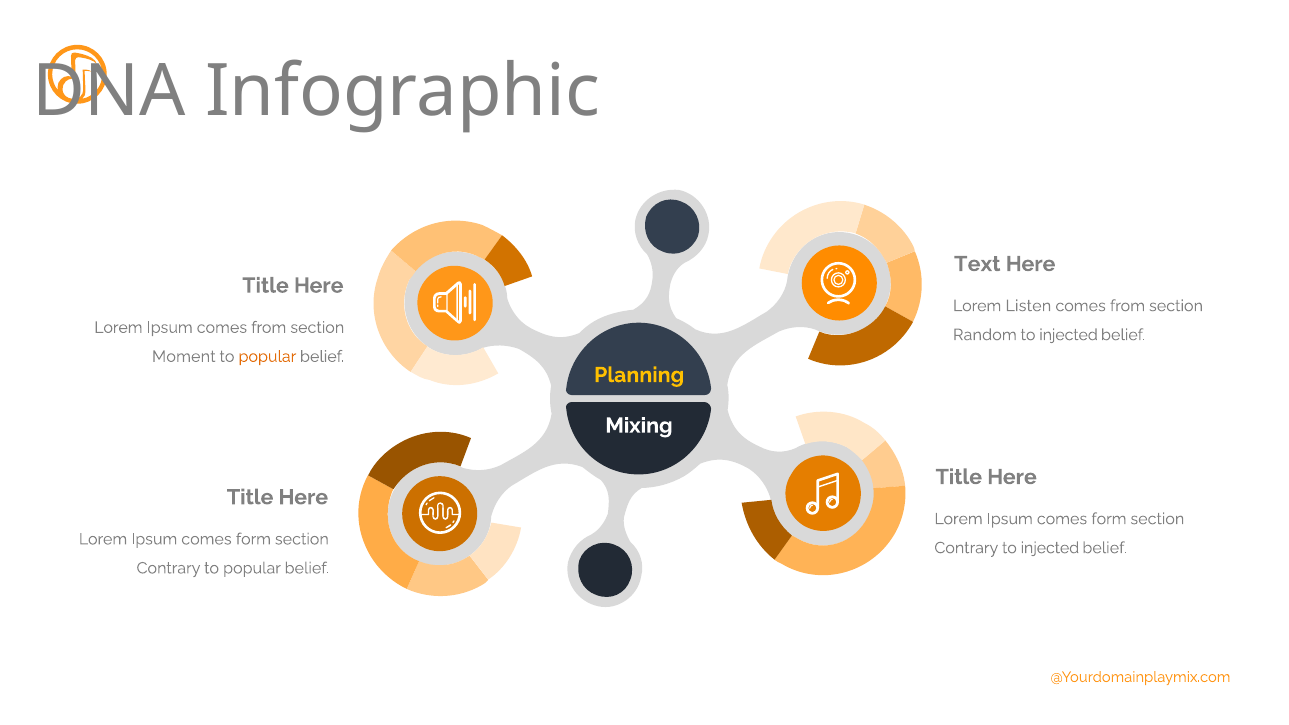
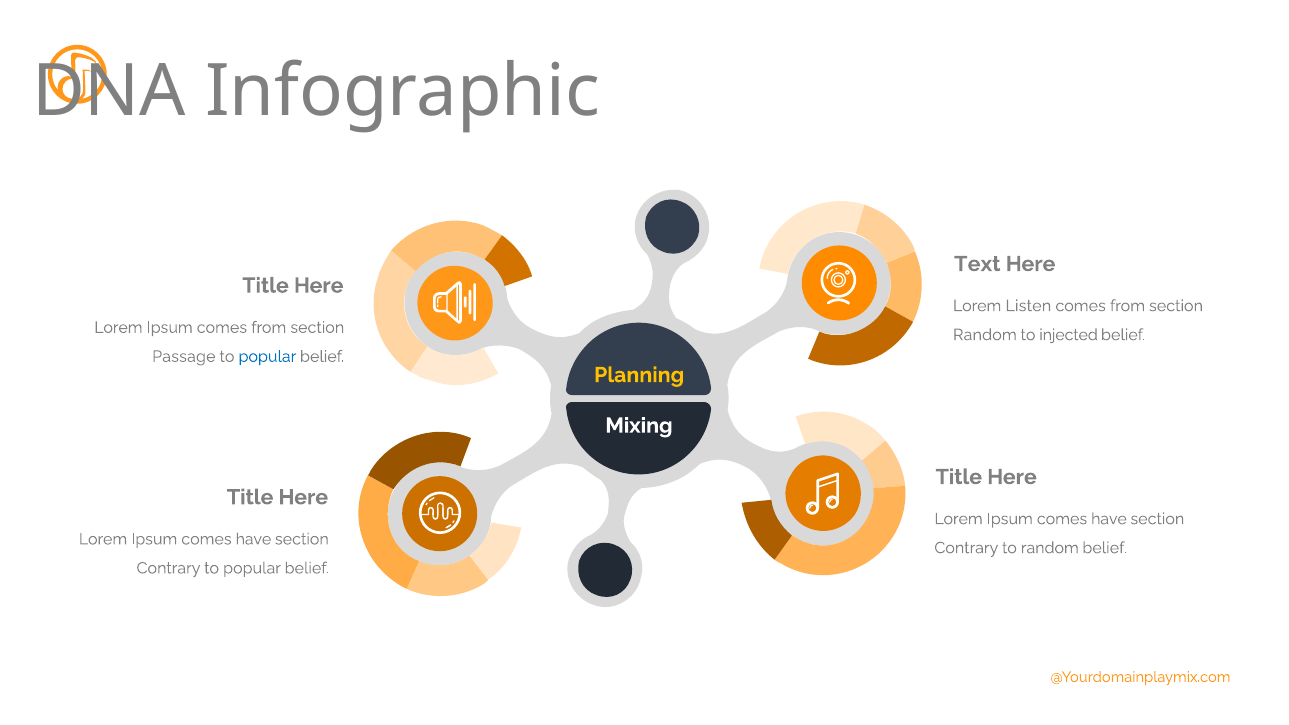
Moment: Moment -> Passage (184, 357)
popular colour: orange -> blue (267, 357)
form: form -> have (1109, 519)
form: form -> have (253, 539)
Contrary to injected: injected -> random (1050, 548)
